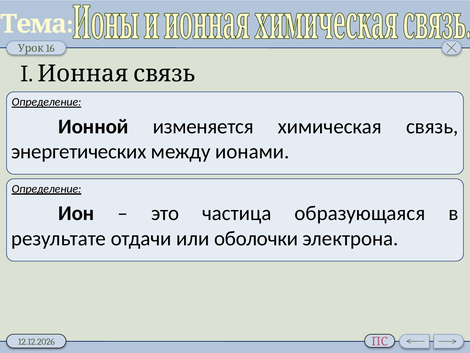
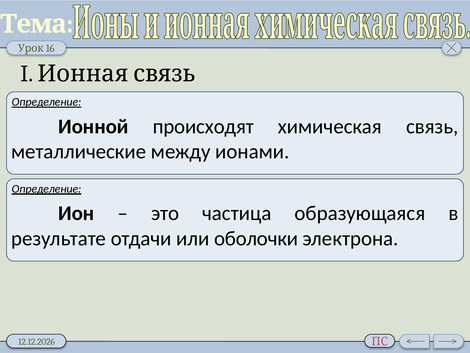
изменяется: изменяется -> происходят (203, 126)
энергетических: энергетических -> металлические (79, 151)
